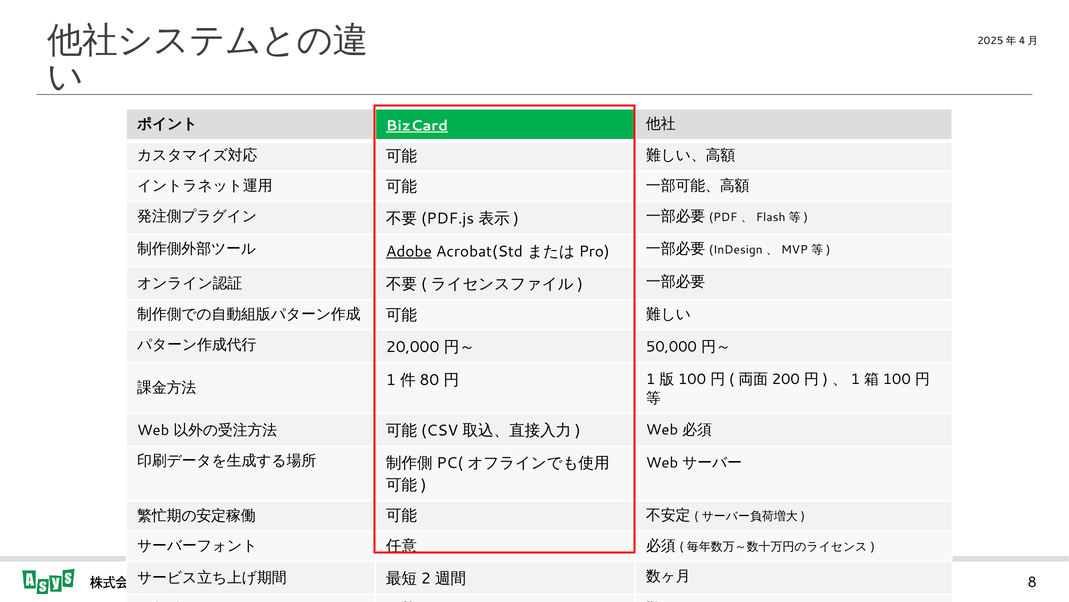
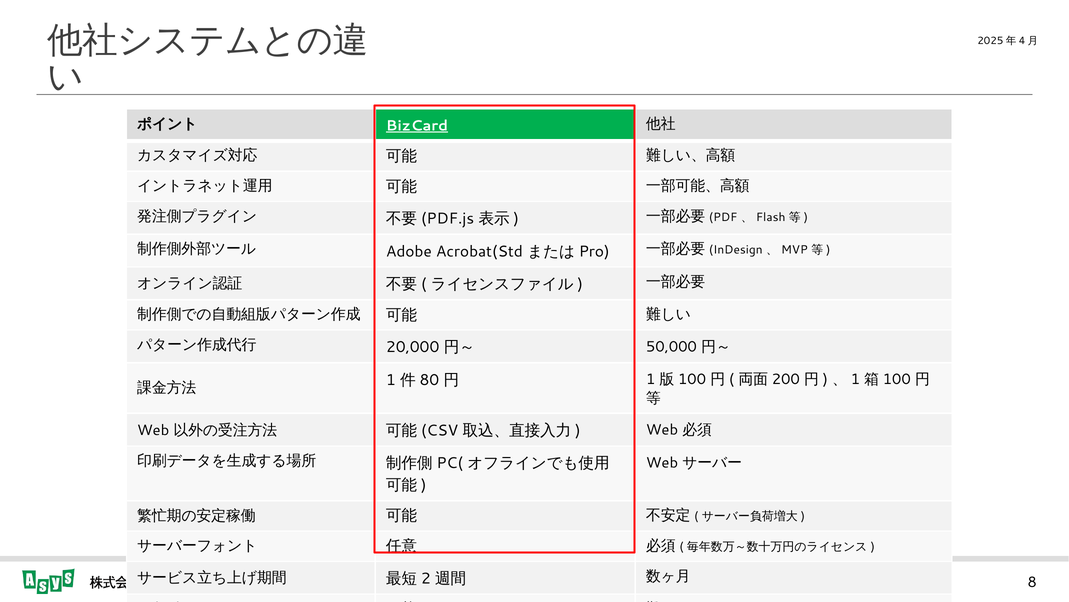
Adobe underline: present -> none (409, 251)
